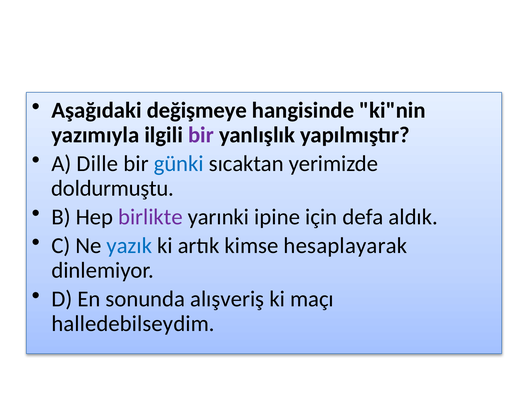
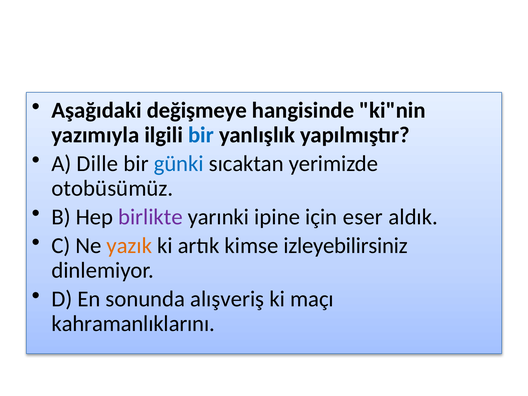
bir colour: purple -> blue (201, 135)
doldurmuştu: doldurmuştu -> otobüsümüz (112, 188)
defa: defa -> eser (363, 217)
yazık colour: blue -> orange (129, 246)
hesaplayarak: hesaplayarak -> izleyebilirsiniz (346, 246)
halledebilseydim: halledebilseydim -> kahramanlıklarını (133, 324)
